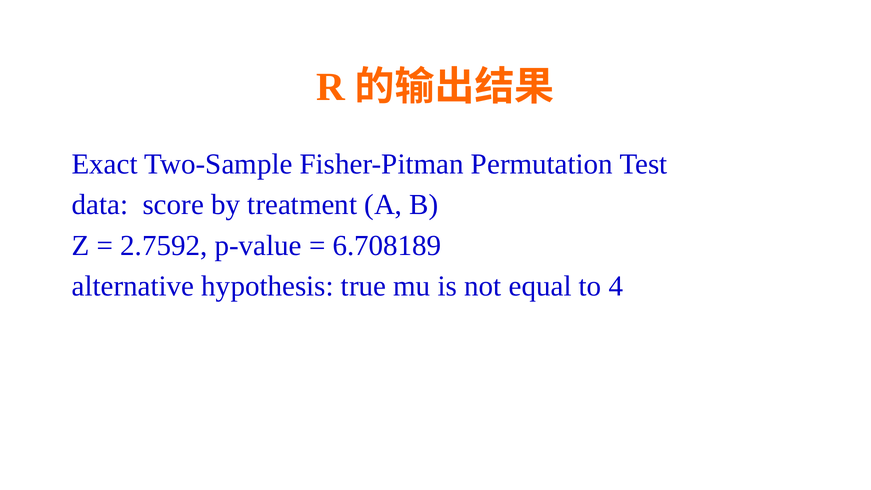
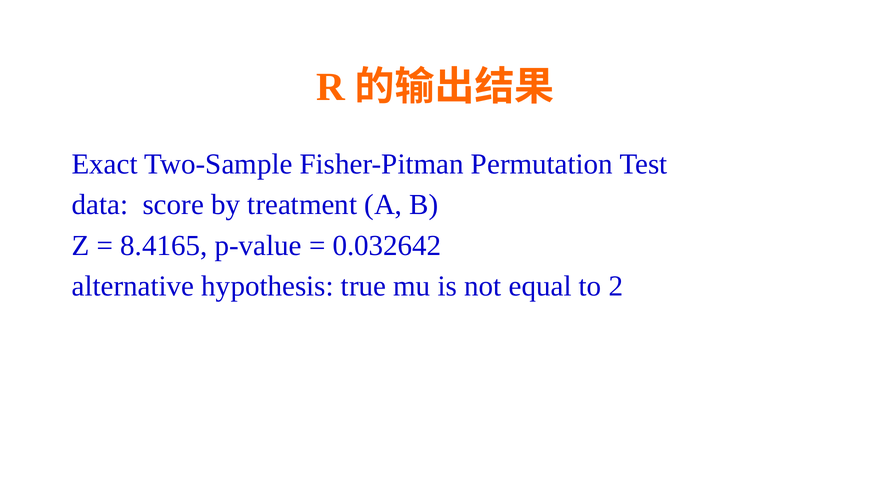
2.7592: 2.7592 -> 8.4165 (164, 246)
6.708189: 6.708189 -> 0.032642 (387, 246)
4: 4 -> 2 (616, 286)
